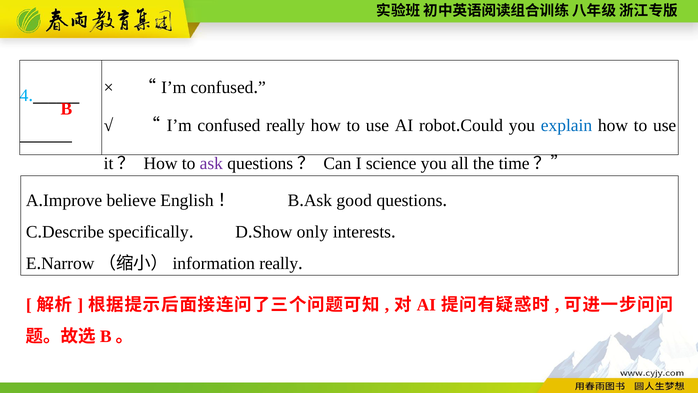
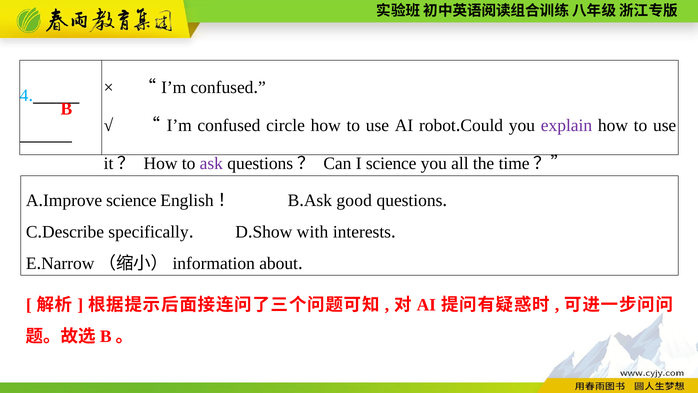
confused really: really -> circle (286, 126)
explain colour: blue -> purple (566, 126)
believe: believe -> science (131, 200)
only: only -> with (312, 232)
really: really -> about (279, 263)
